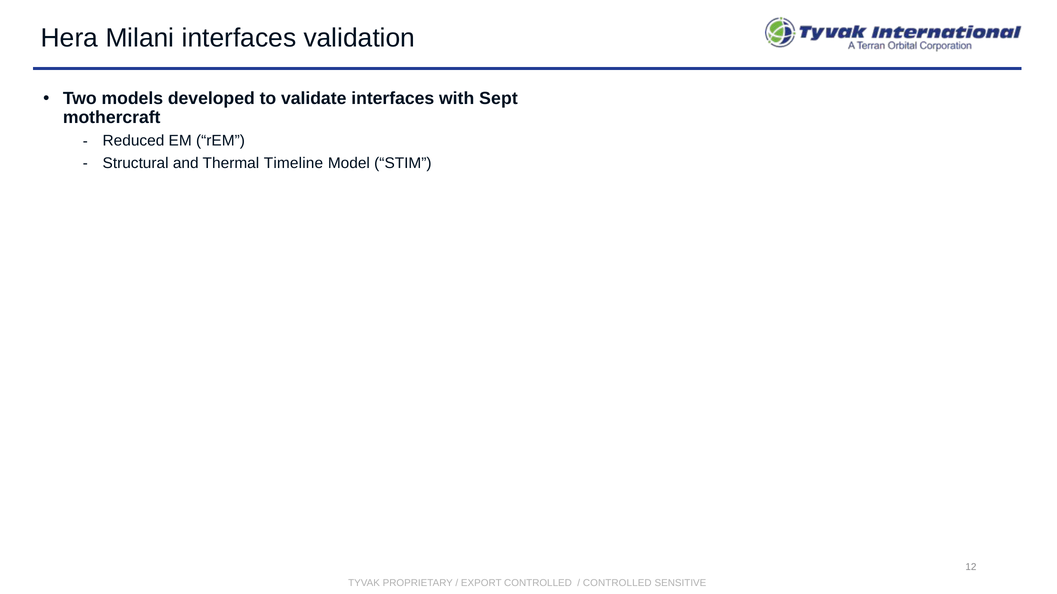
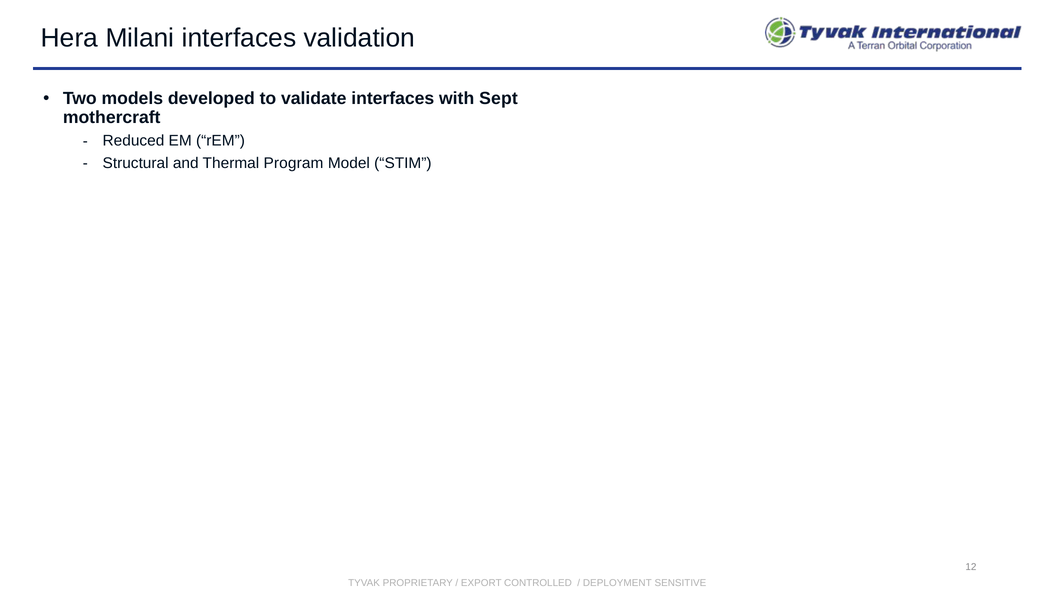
Timeline: Timeline -> Program (294, 163)
CONTROLLED: CONTROLLED -> DEPLOYMENT (617, 583)
